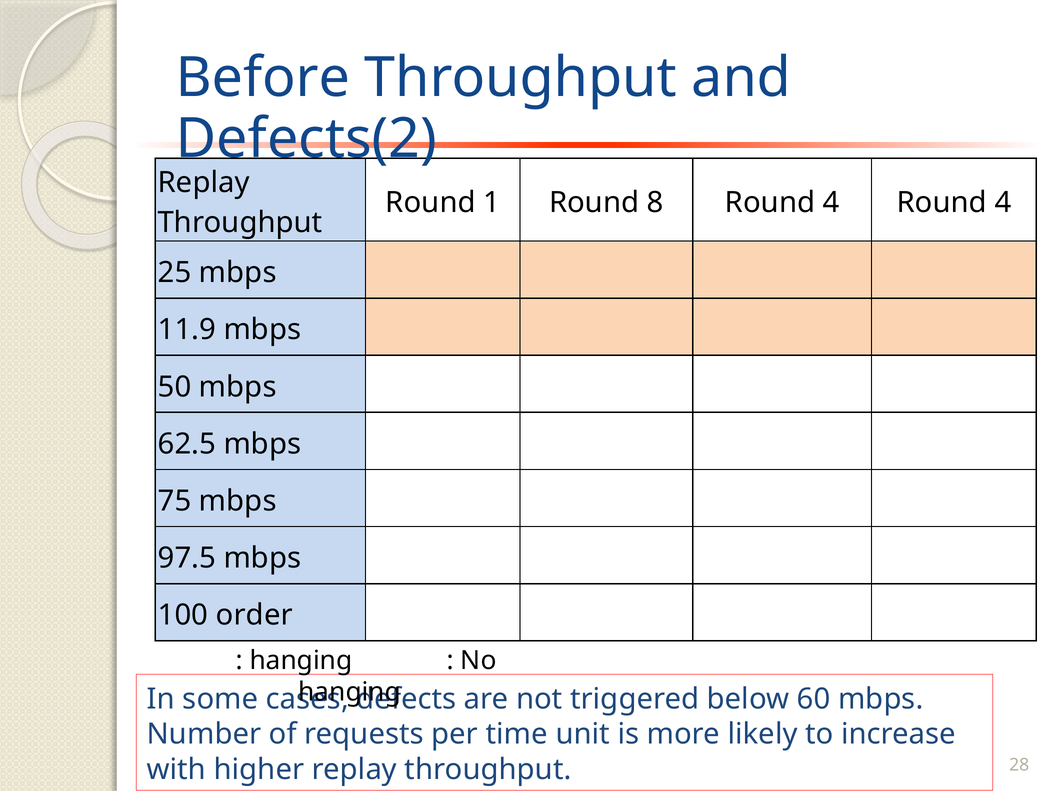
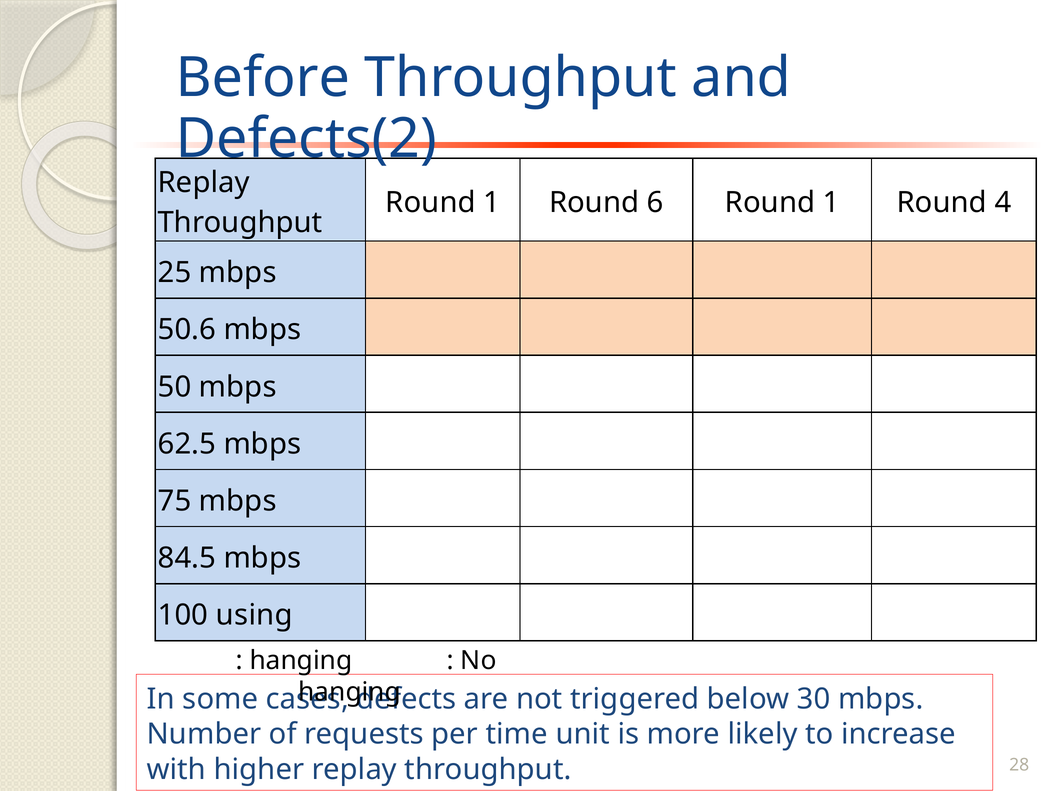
8: 8 -> 6 (655, 203)
4: 4 -> 1 (831, 203)
11.9: 11.9 -> 50.6 (187, 330)
97.5: 97.5 -> 84.5 (187, 558)
order: order -> using (254, 615)
60: 60 -> 30 (814, 699)
